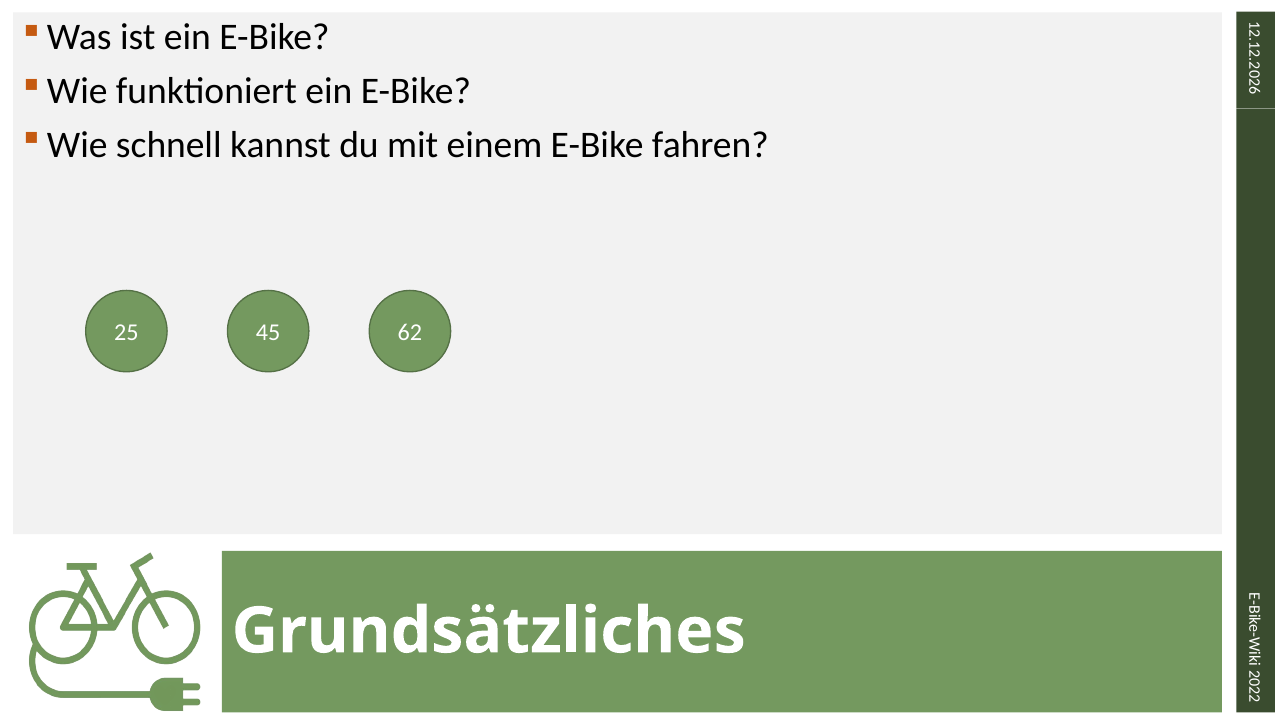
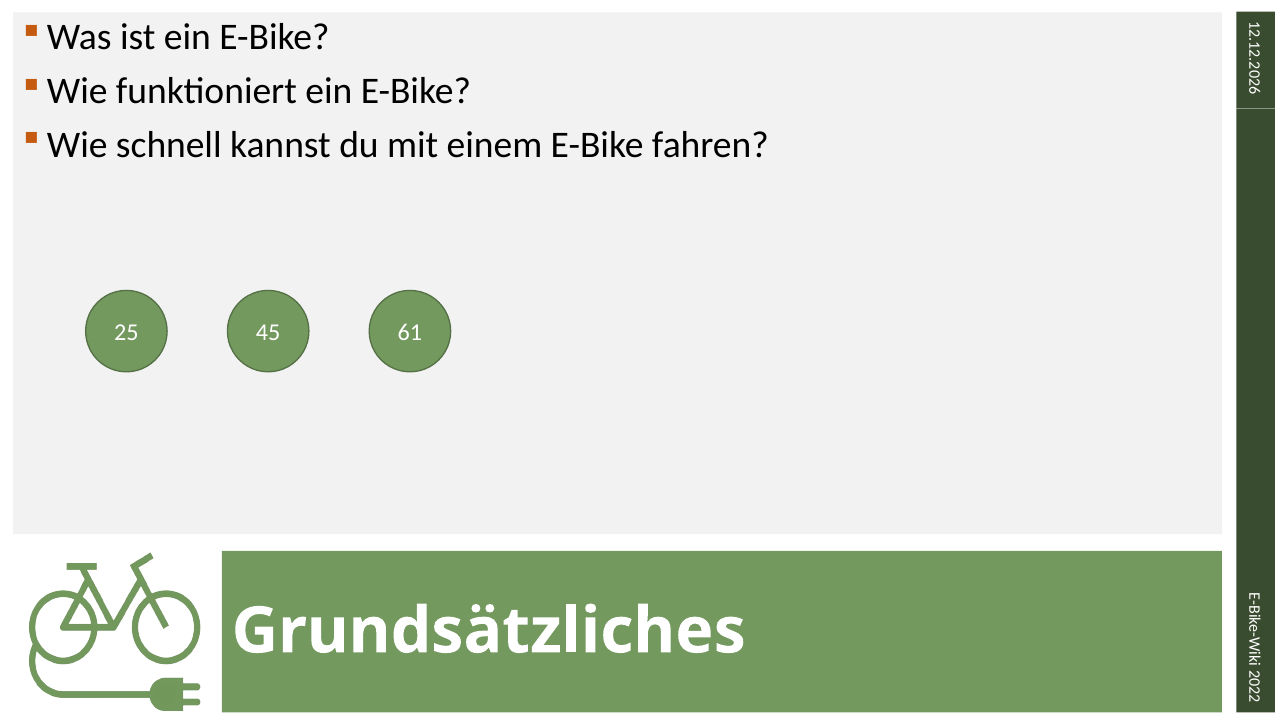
62: 62 -> 61 (410, 333)
